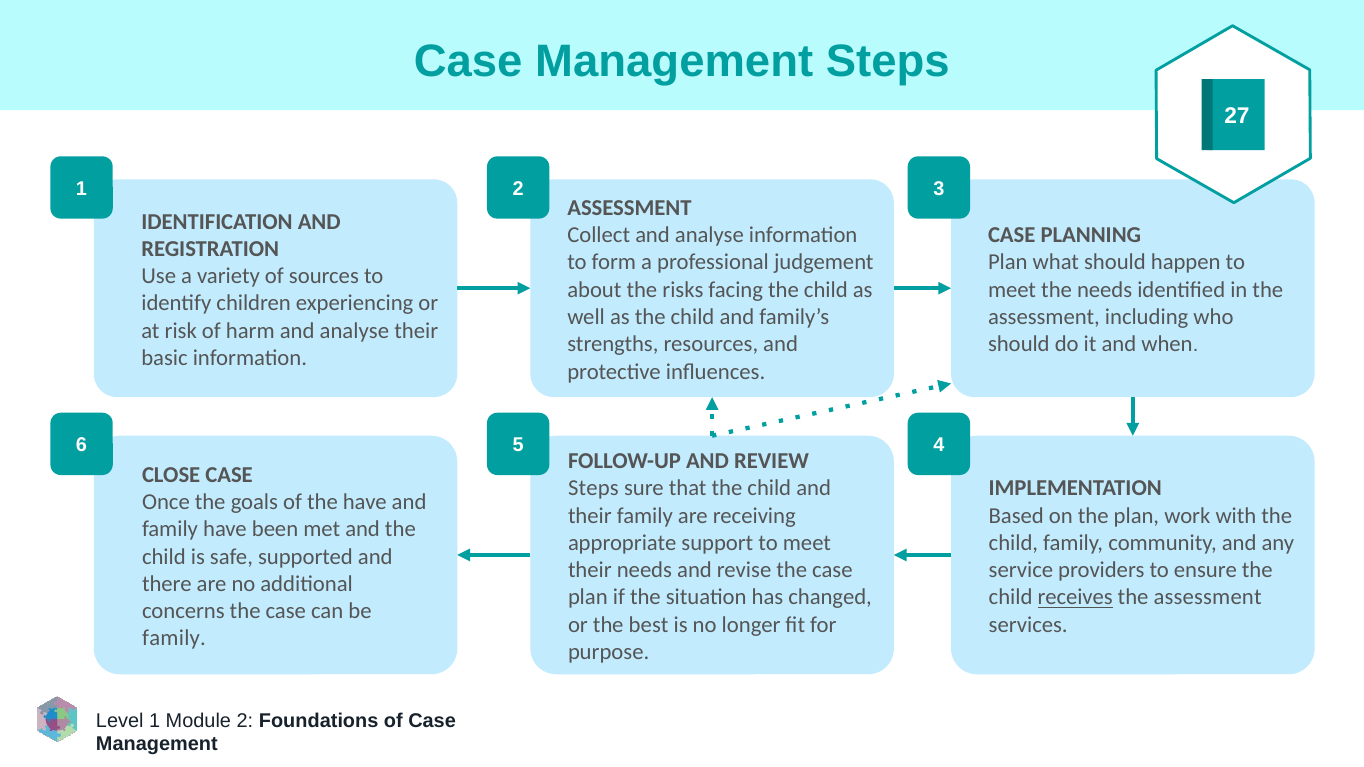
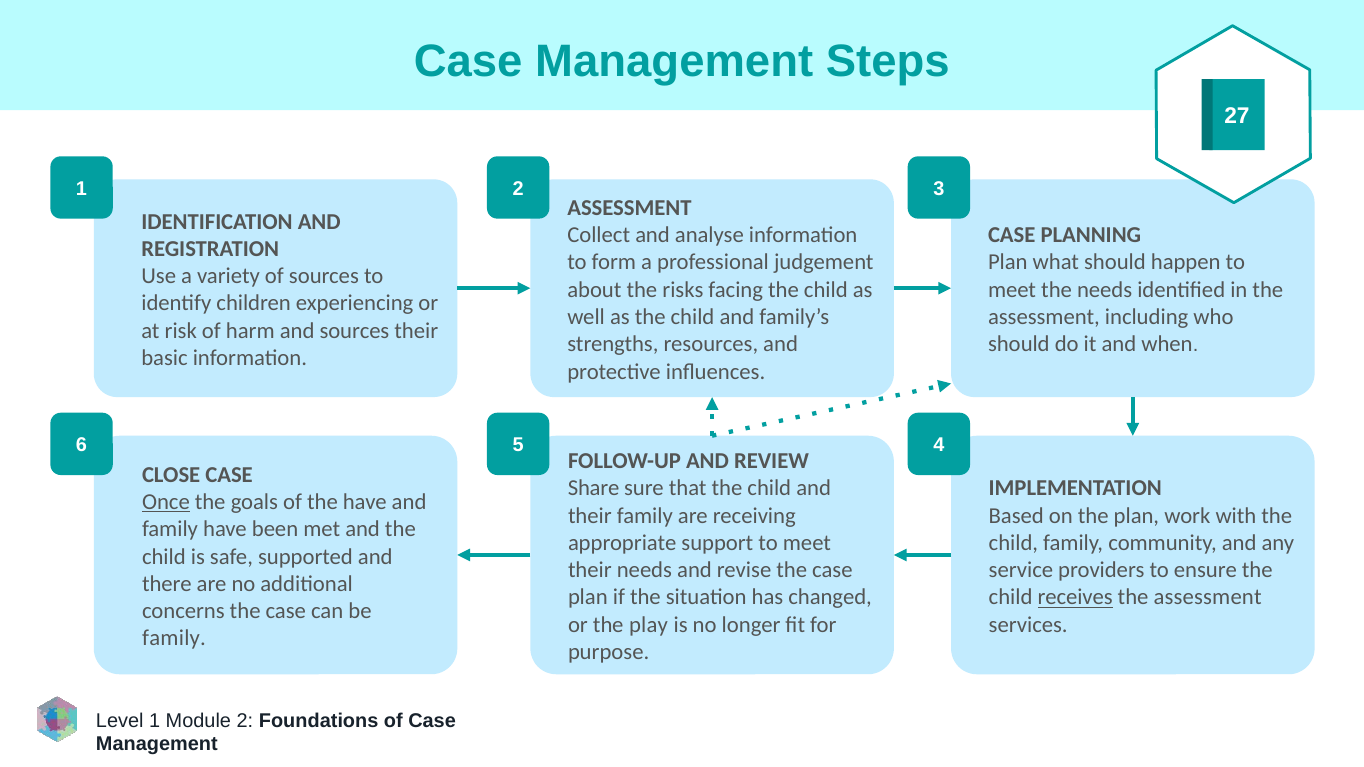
harm and analyse: analyse -> sources (354, 331)
Steps: Steps -> Share (594, 489)
Once underline: none -> present (166, 502)
best: best -> play (649, 625)
